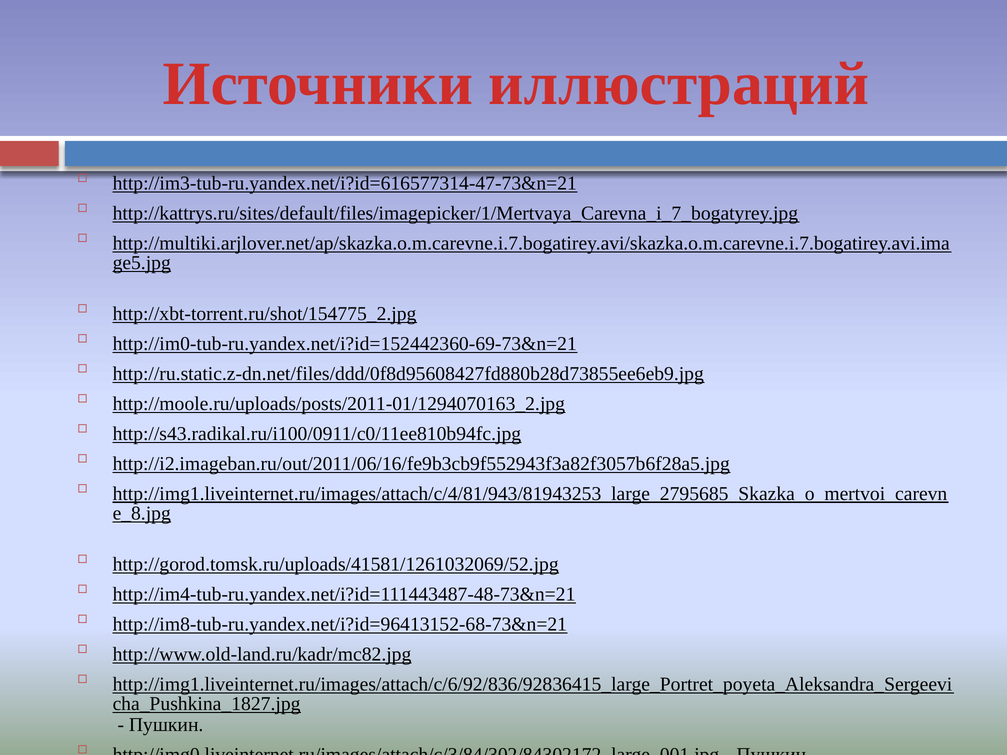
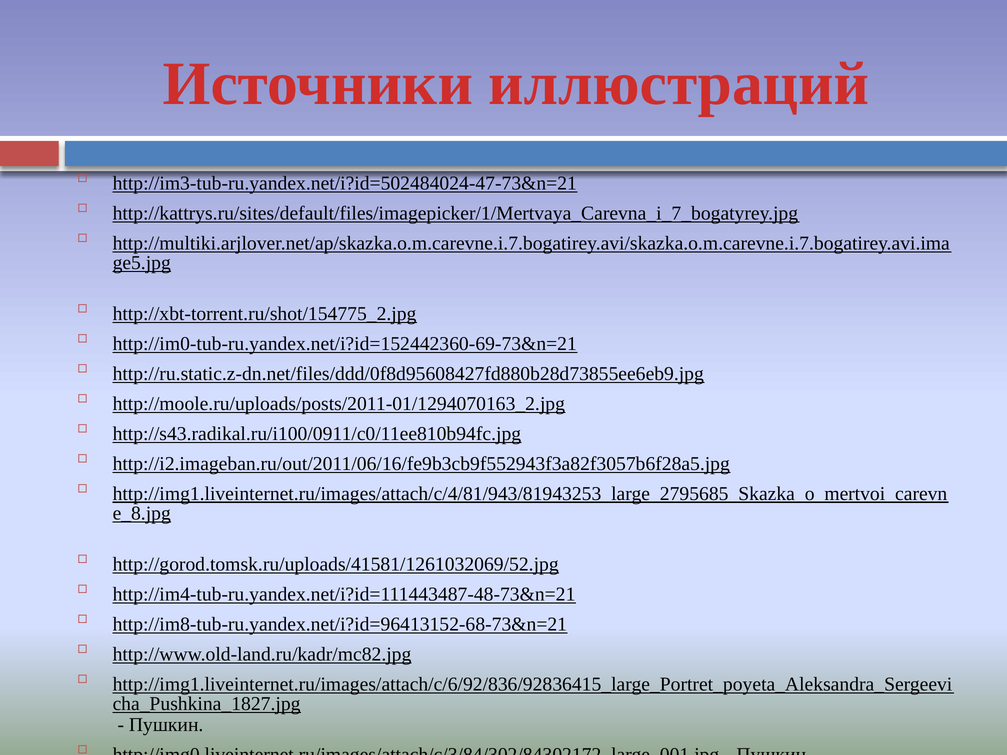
http://im3-tub-ru.yandex.net/i?id=616577314-47-73&n=21: http://im3-tub-ru.yandex.net/i?id=616577314-47-73&n=21 -> http://im3-tub-ru.yandex.net/i?id=502484024-47-73&n=21 (345, 183)
